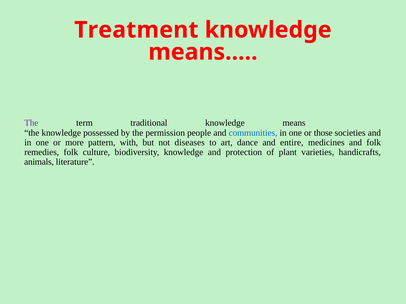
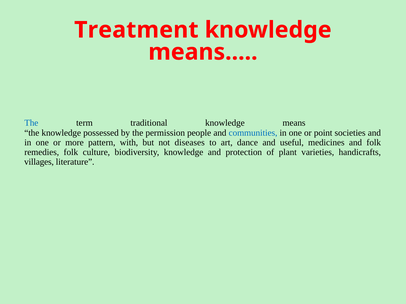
The colour: purple -> blue (31, 123)
those: those -> point (323, 133)
entire: entire -> useful (292, 143)
animals: animals -> villages (39, 162)
